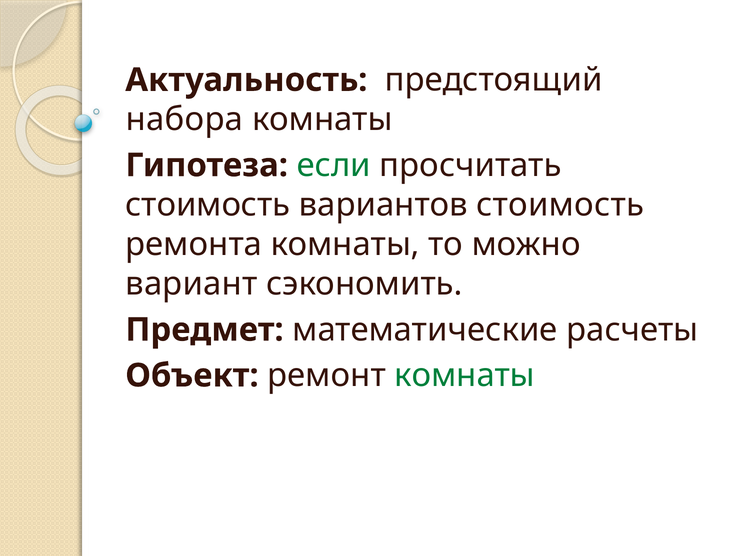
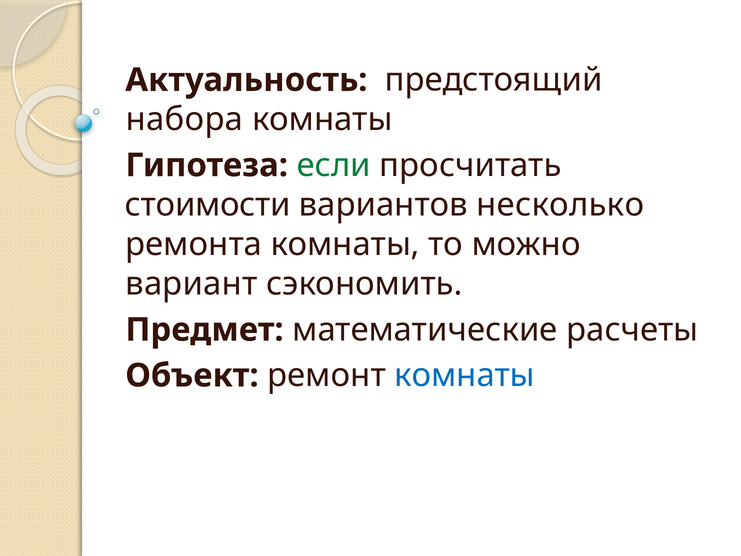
стоимость: стоимость -> стоимости (208, 205)
вариантов стоимость: стоимость -> несколько (560, 205)
комнаты colour: green -> blue (465, 375)
